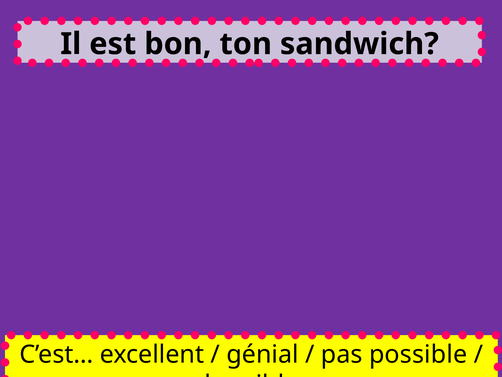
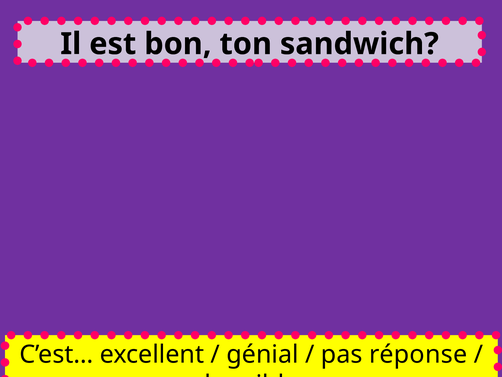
possible: possible -> réponse (418, 354)
